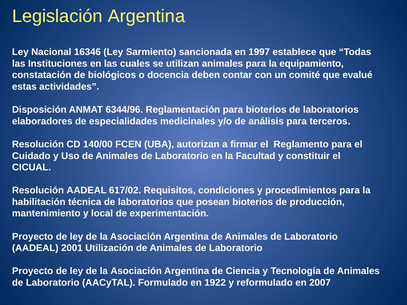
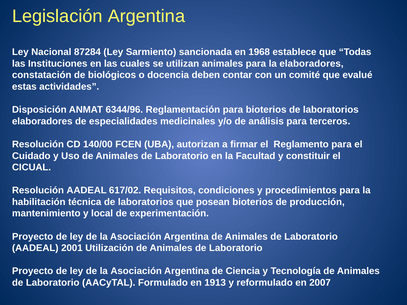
16346: 16346 -> 87284 (87, 52)
1997: 1997 -> 1968 (259, 52)
la equipamiento: equipamiento -> elaboradores (312, 64)
1922: 1922 -> 1913 (215, 283)
